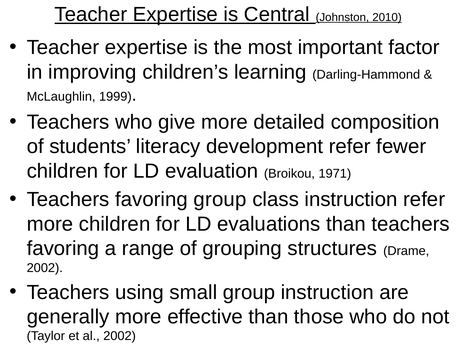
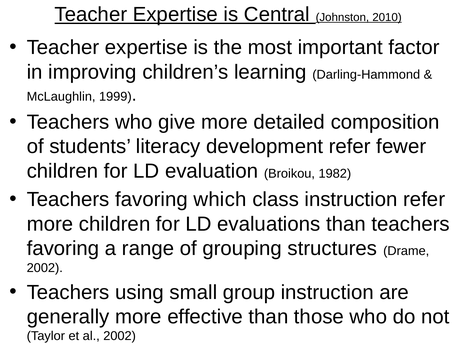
1971: 1971 -> 1982 (335, 174)
favoring group: group -> which (220, 200)
